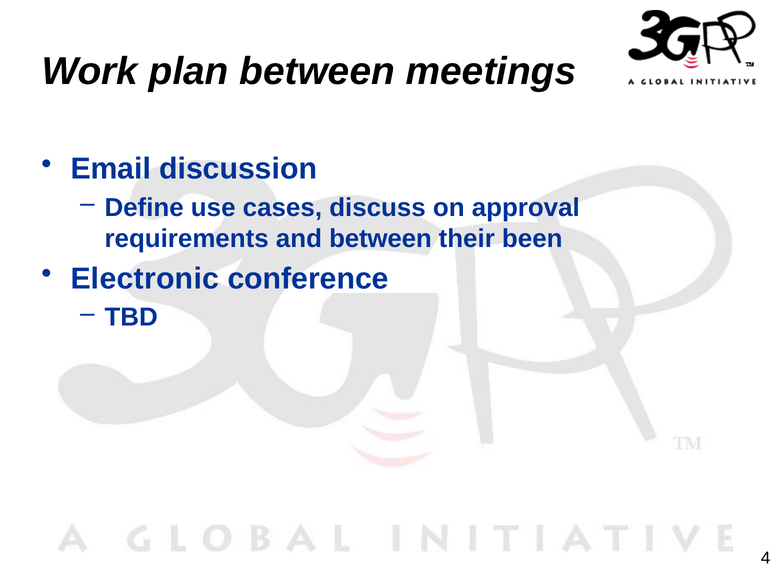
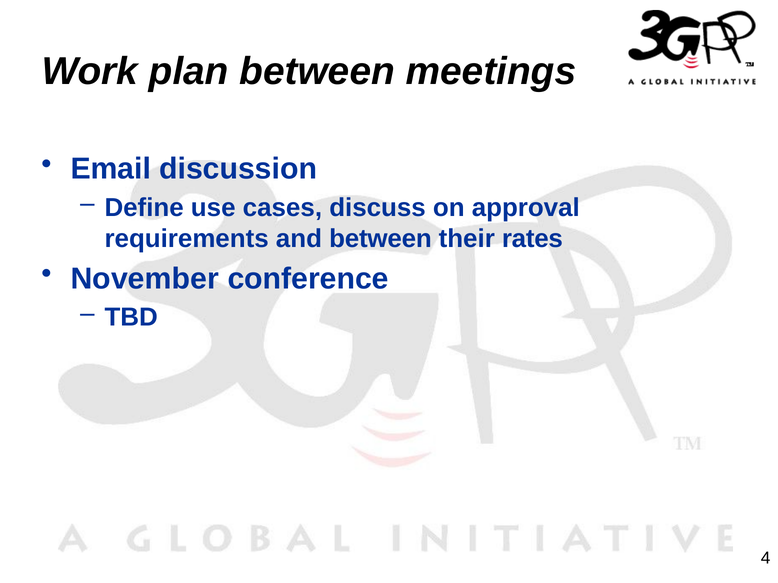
been: been -> rates (532, 239)
Electronic: Electronic -> November (145, 279)
